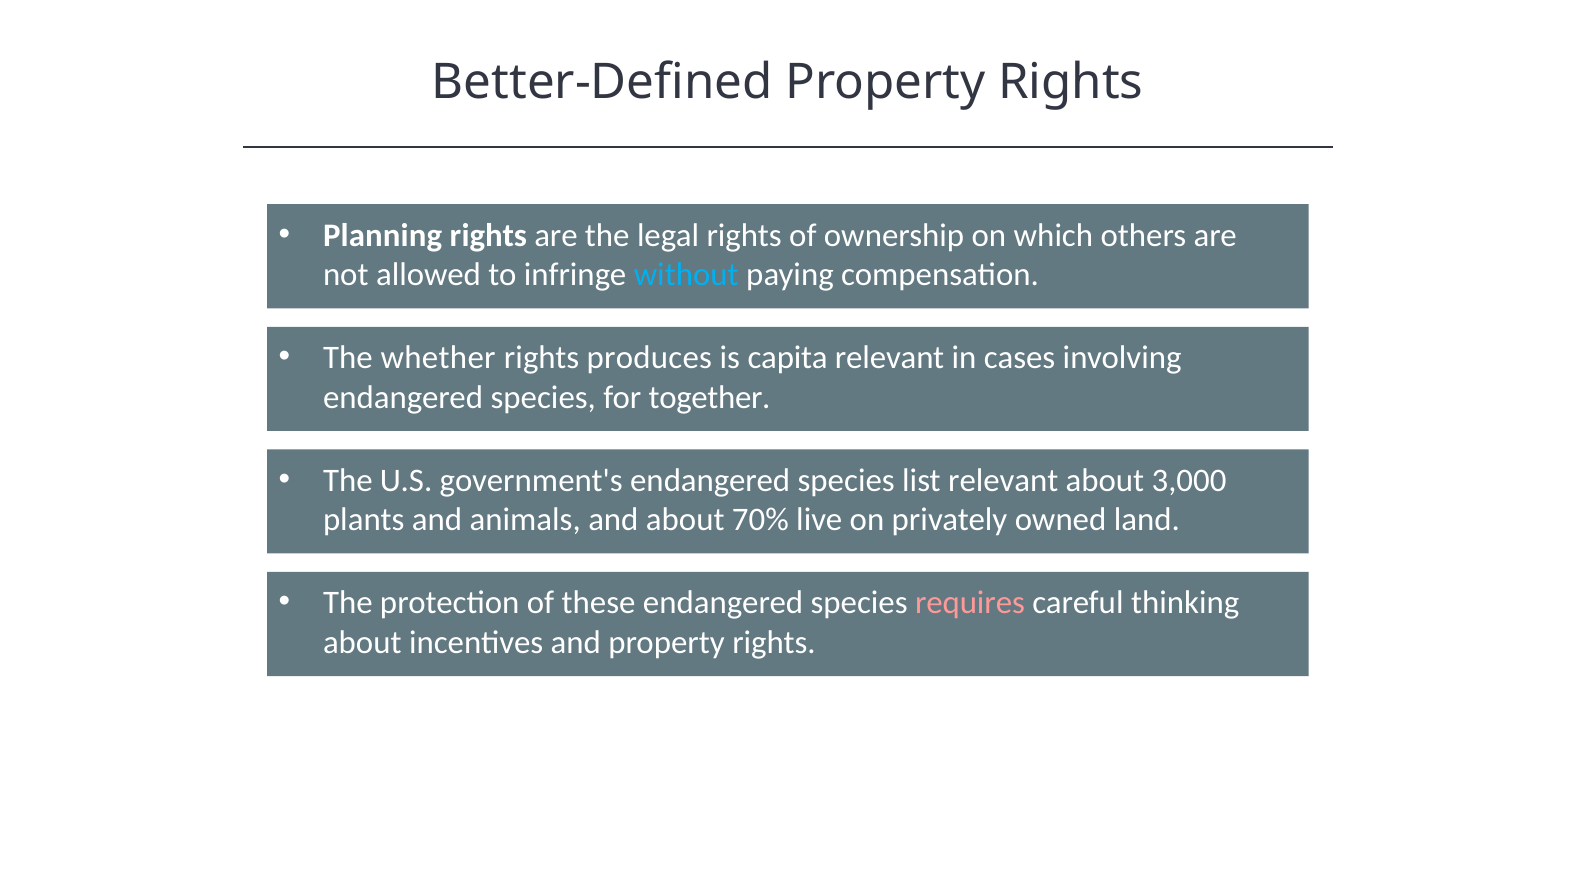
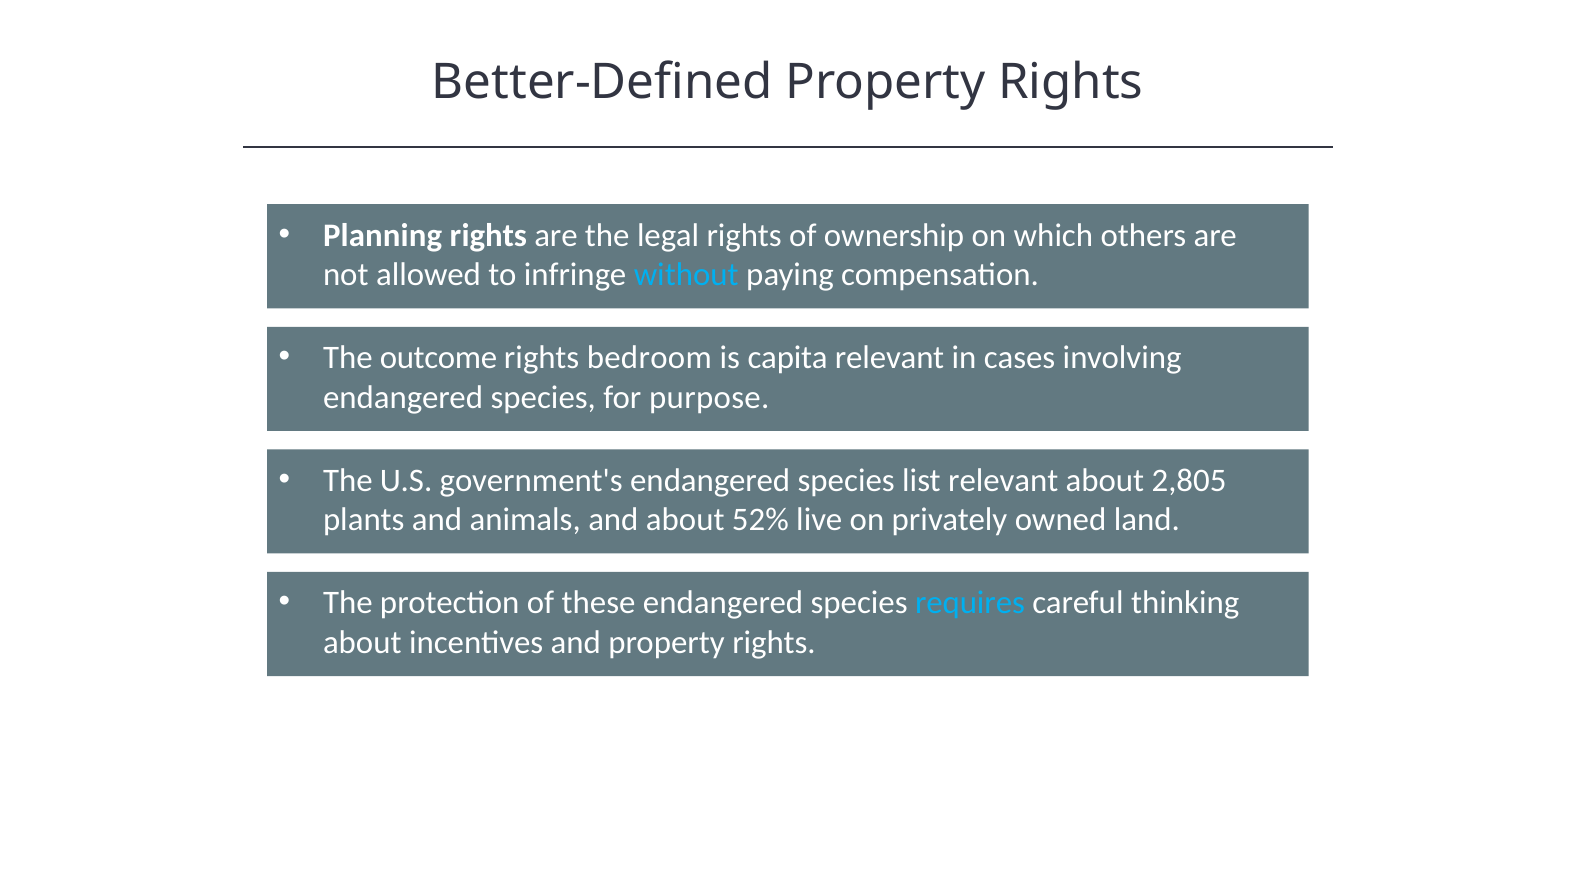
whether: whether -> outcome (438, 358)
produces: produces -> bedroom (649, 358)
together: together -> purpose (709, 398)
3,000: 3,000 -> 2,805 (1189, 481)
70%: 70% -> 52% (760, 520)
requires colour: pink -> light blue (970, 603)
